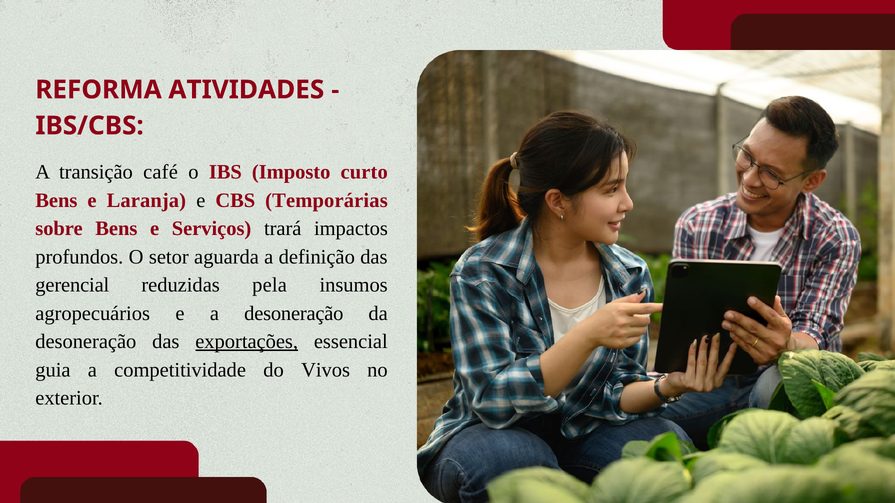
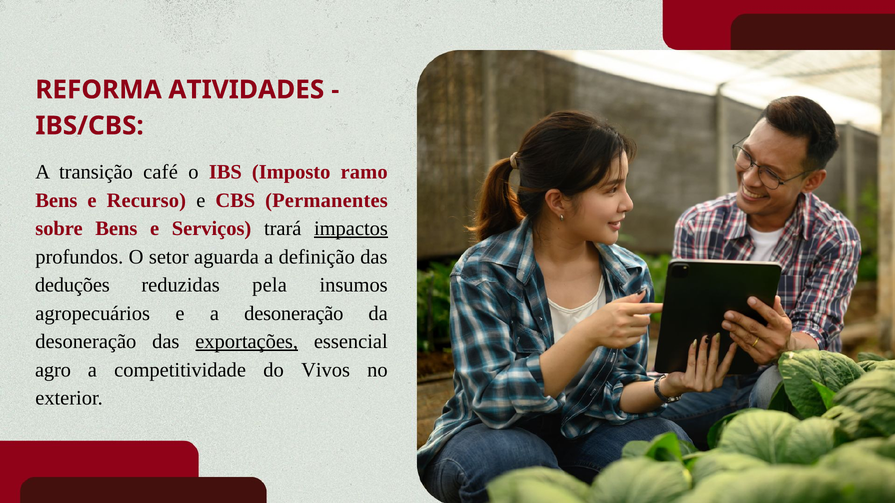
curto: curto -> ramo (364, 172)
Laranja: Laranja -> Recurso (146, 200)
Temporárias: Temporárias -> Permanentes (326, 200)
impactos underline: none -> present (351, 229)
gerencial: gerencial -> deduções (72, 285)
guia: guia -> agro (53, 370)
